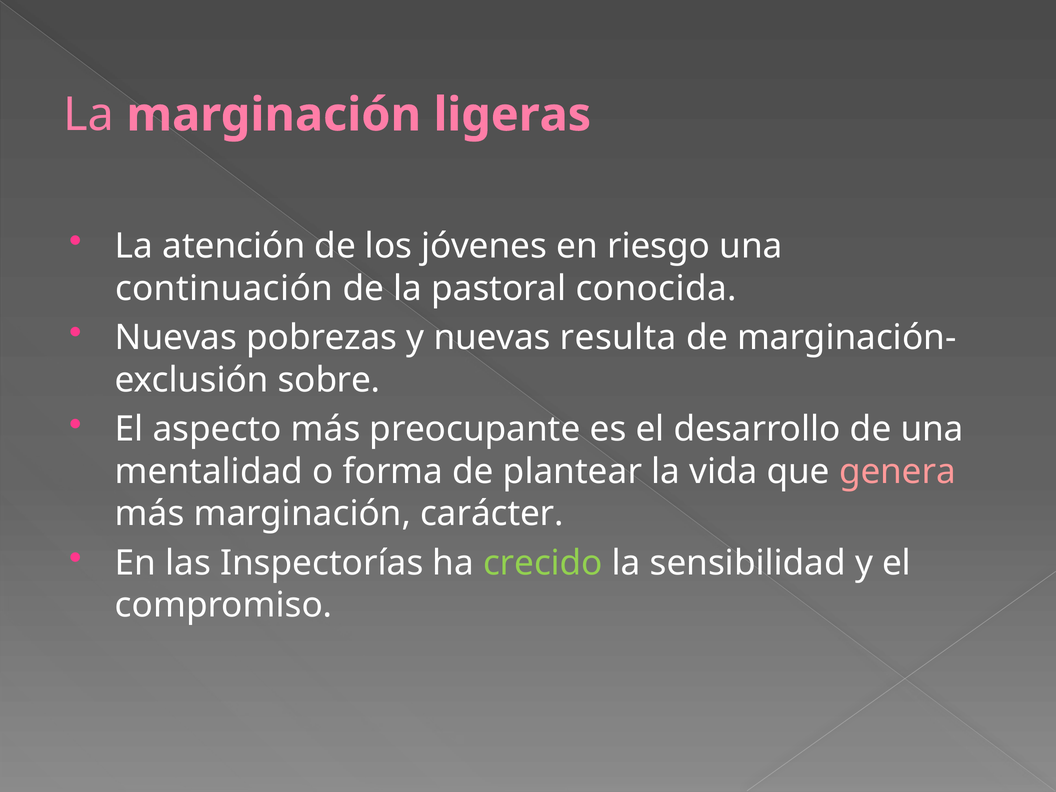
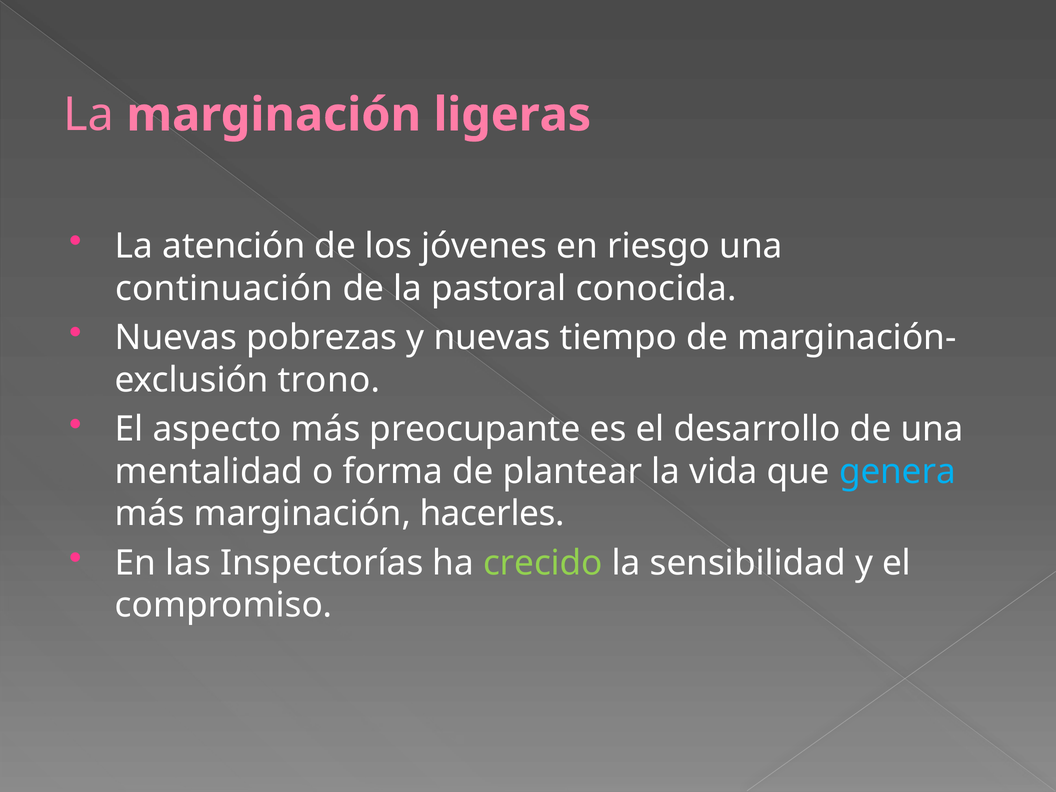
resulta: resulta -> tiempo (619, 338)
sobre: sobre -> trono (329, 380)
genera colour: pink -> light blue (897, 471)
carácter: carácter -> hacerles (492, 514)
